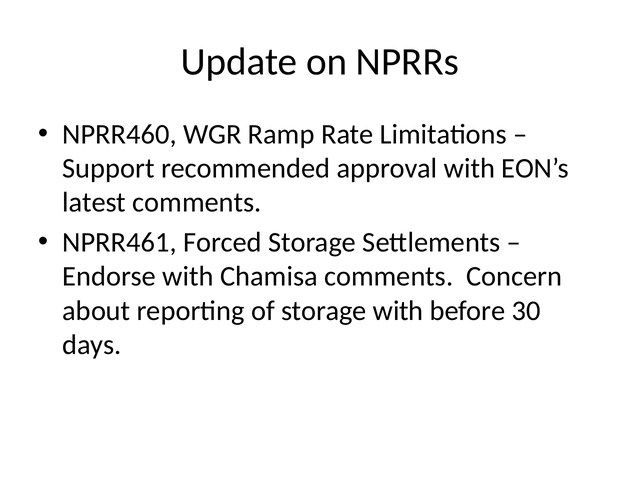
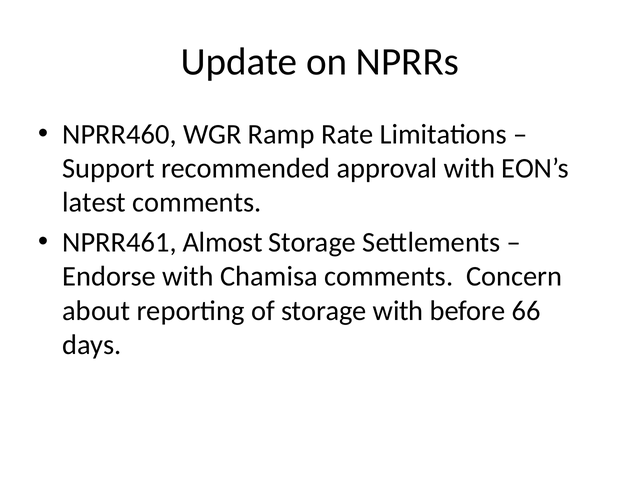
Forced: Forced -> Almost (223, 242)
30: 30 -> 66 (526, 311)
